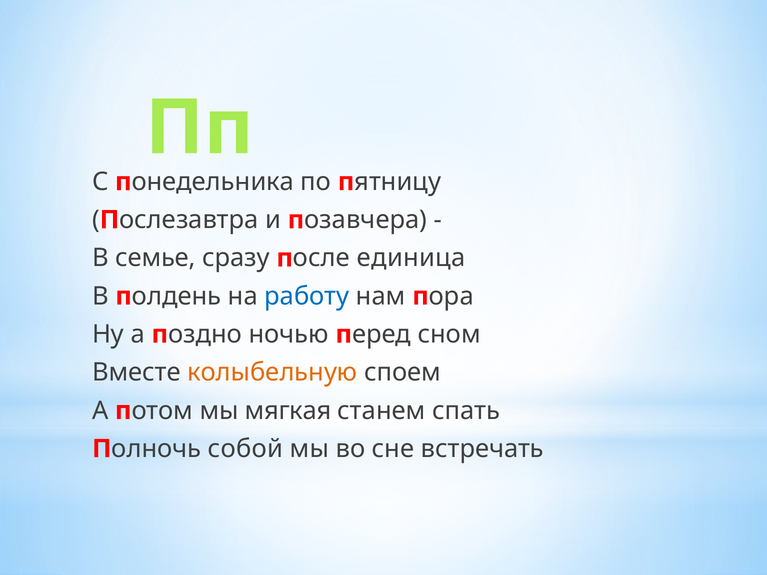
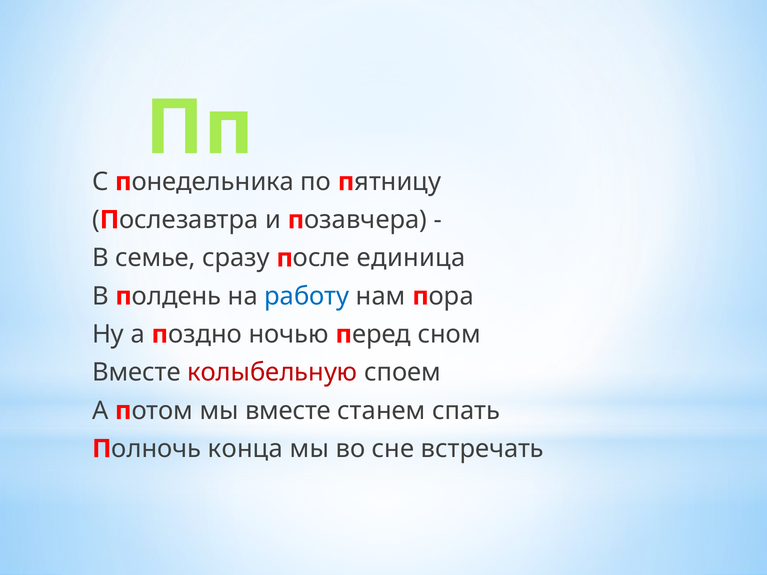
колыбельную colour: orange -> red (272, 373)
мы мягкая: мягкая -> вместе (288, 411)
собой: собой -> конца (245, 449)
